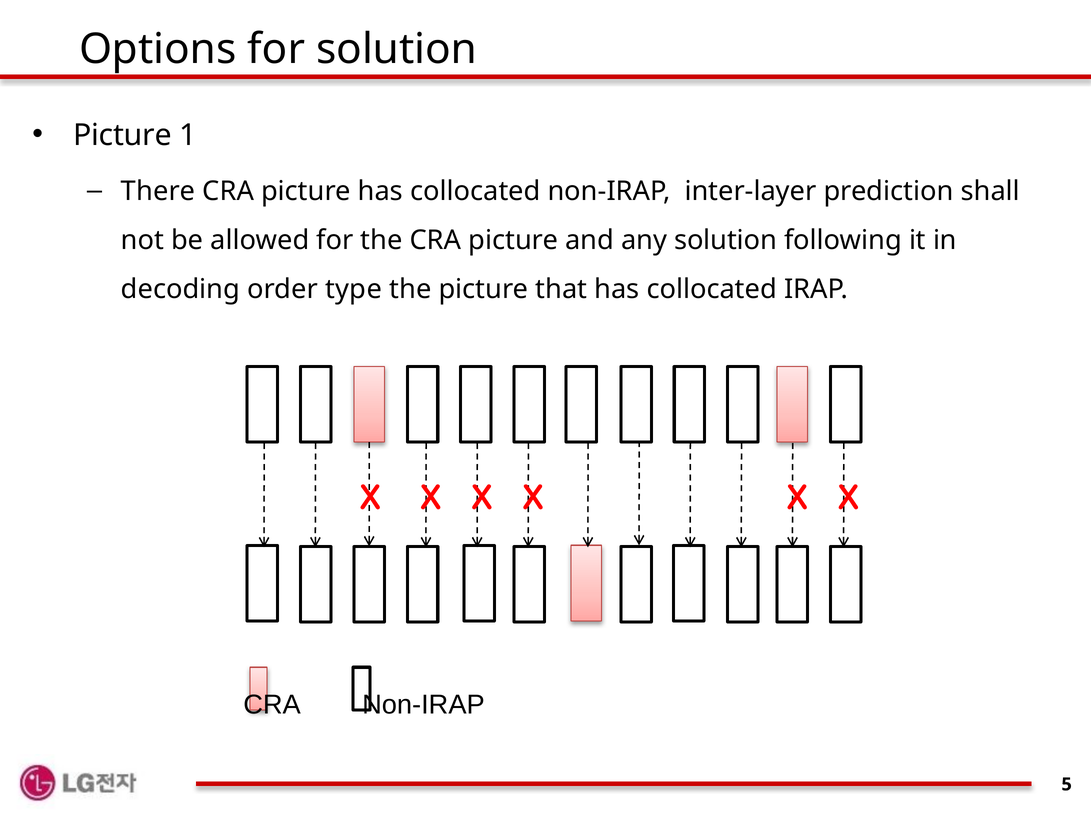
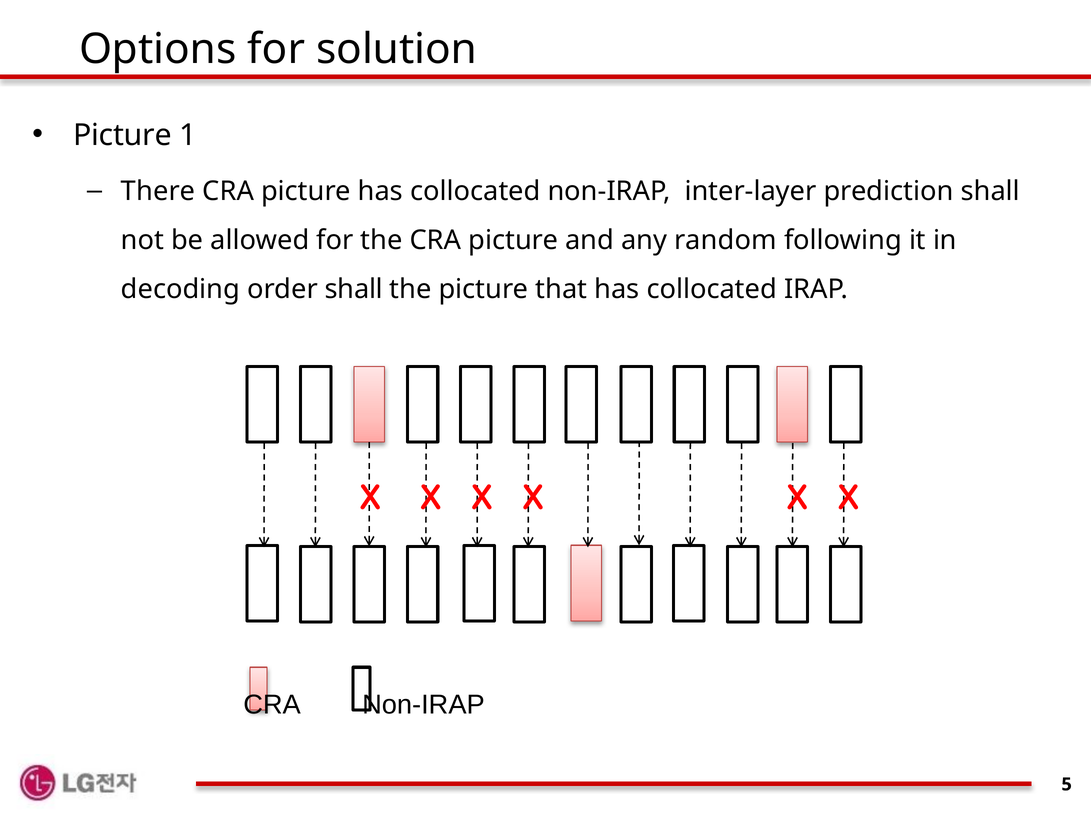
any solution: solution -> random (725, 240)
order type: type -> shall (354, 290)
